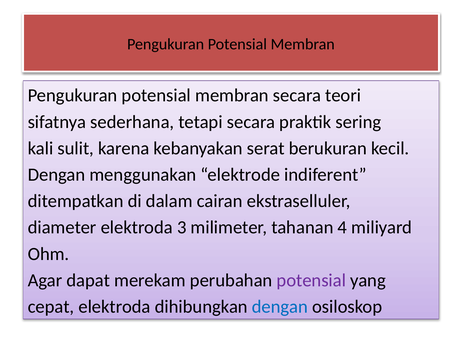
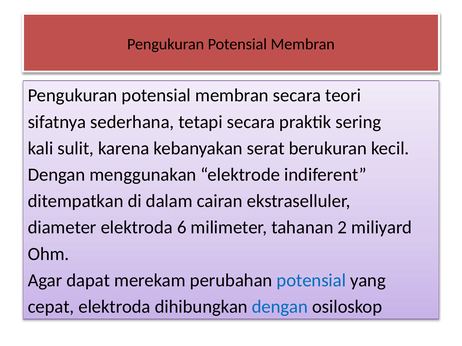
3: 3 -> 6 (182, 228)
4: 4 -> 2 (342, 228)
potensial colour: purple -> blue (311, 281)
